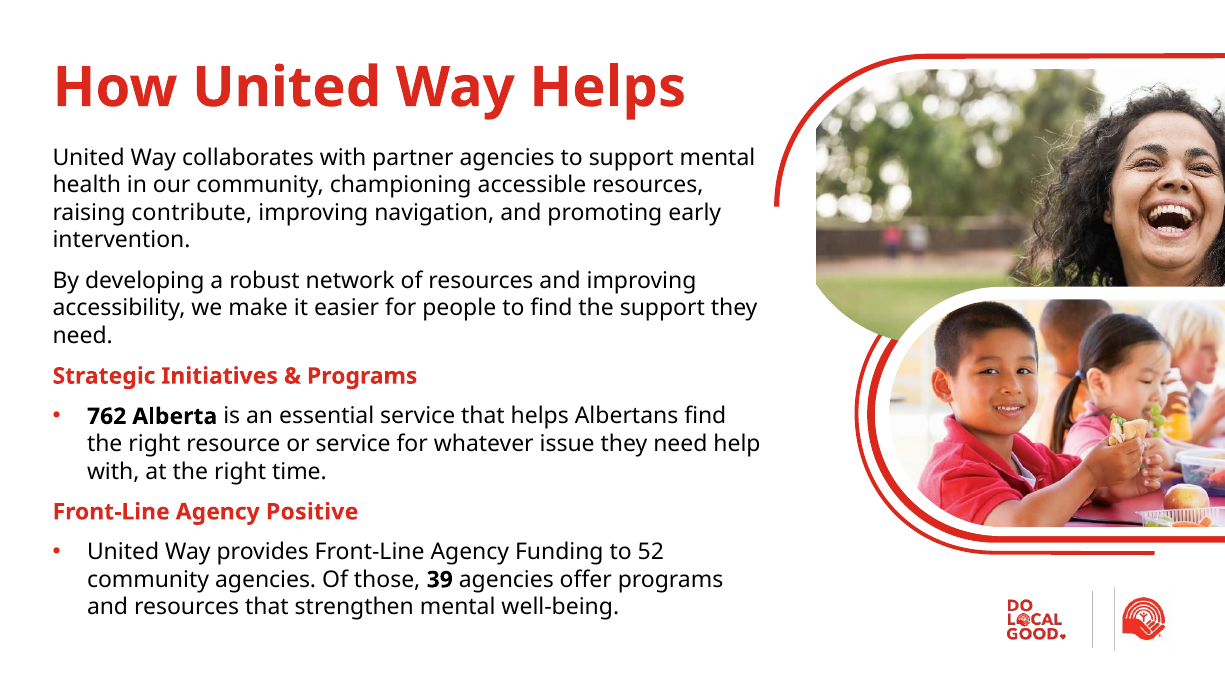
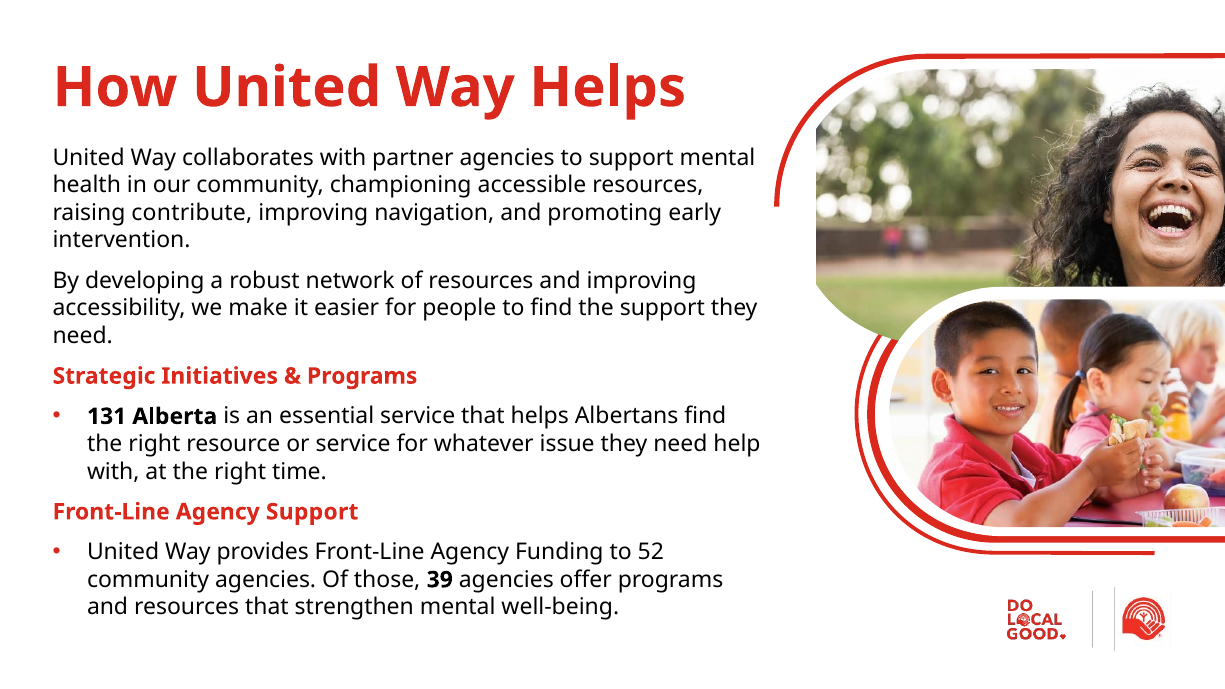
762: 762 -> 131 (107, 416)
Agency Positive: Positive -> Support (312, 512)
